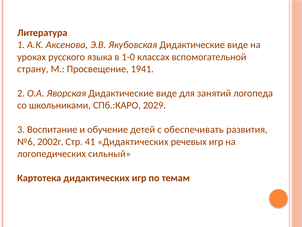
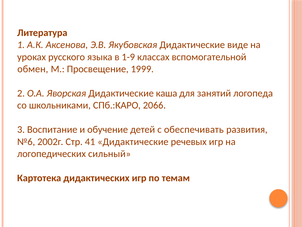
1-0: 1-0 -> 1-9 (128, 57)
страну: страну -> обмен (33, 69)
1941: 1941 -> 1999 (142, 69)
Яворская Дидактические виде: виде -> каша (167, 93)
2029: 2029 -> 2066 (154, 105)
41 Дидактических: Дидактических -> Дидактические (133, 141)
